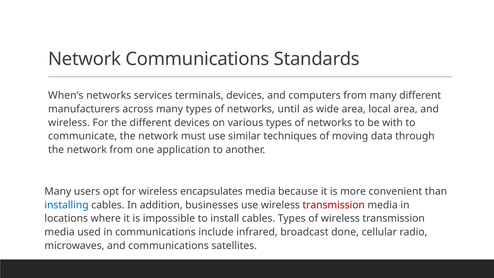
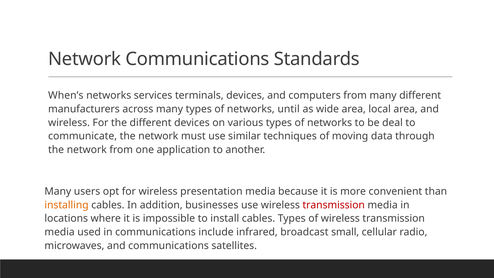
with: with -> deal (392, 123)
encapsulates: encapsulates -> presentation (211, 191)
installing colour: blue -> orange (67, 205)
done: done -> small (345, 232)
